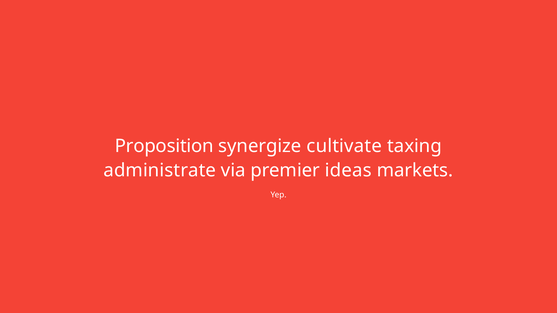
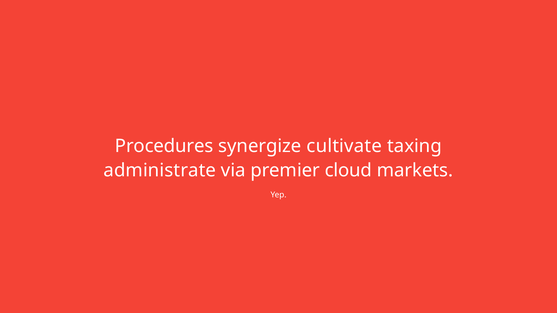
Proposition: Proposition -> Procedures (164, 146)
ideas: ideas -> cloud (348, 171)
